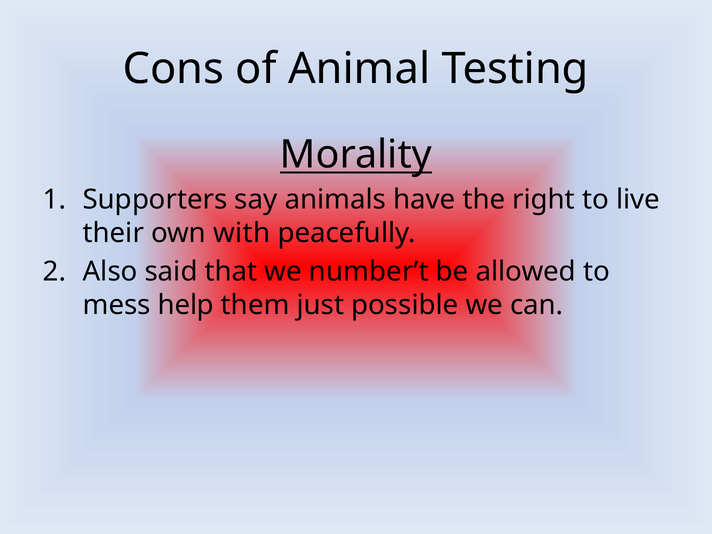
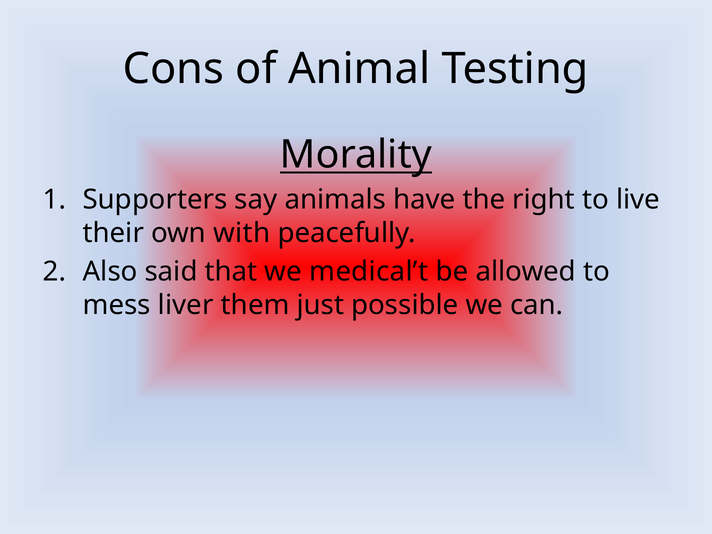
number’t: number’t -> medical’t (369, 272)
help: help -> liver (186, 305)
